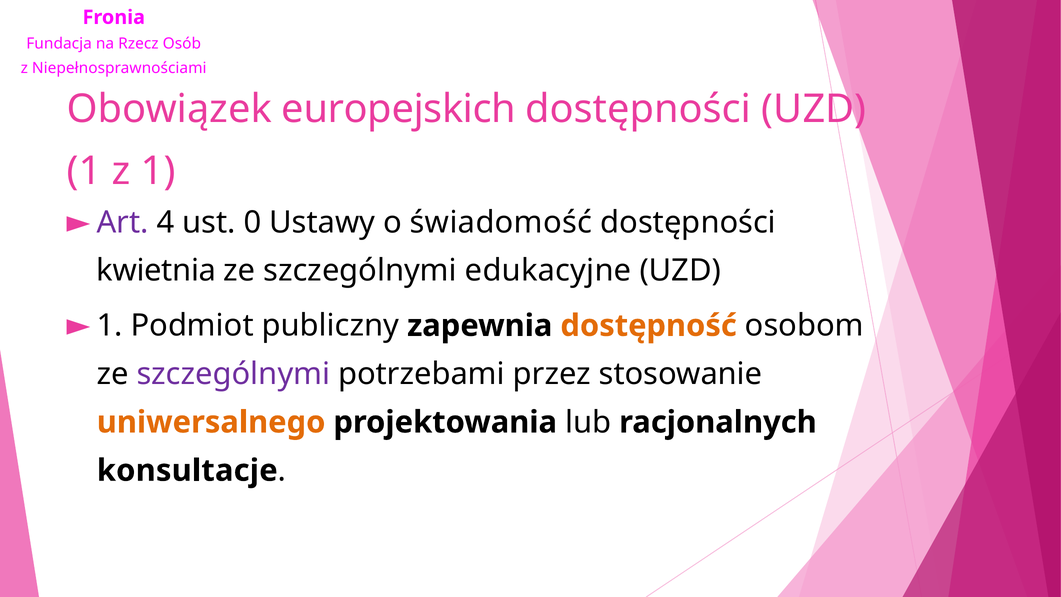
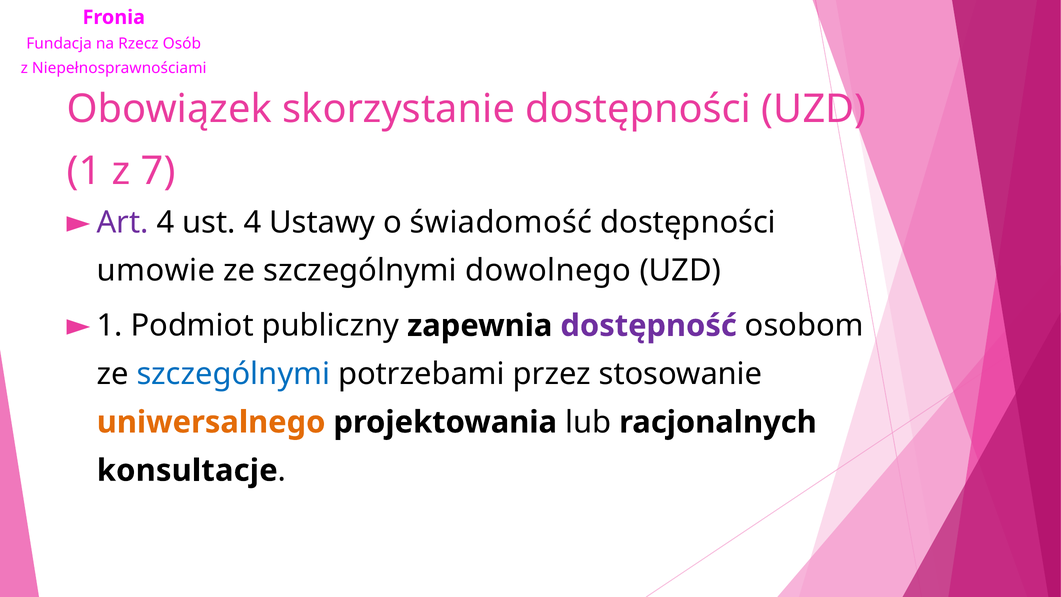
europejskich: europejskich -> skorzystanie (399, 109)
z 1: 1 -> 7 (158, 171)
ust 0: 0 -> 4 (252, 222)
kwietnia: kwietnia -> umowie (156, 271)
edukacyjne: edukacyjne -> dowolnego (548, 271)
dostępność colour: orange -> purple (649, 326)
szczególnymi colour: purple -> blue (233, 374)
